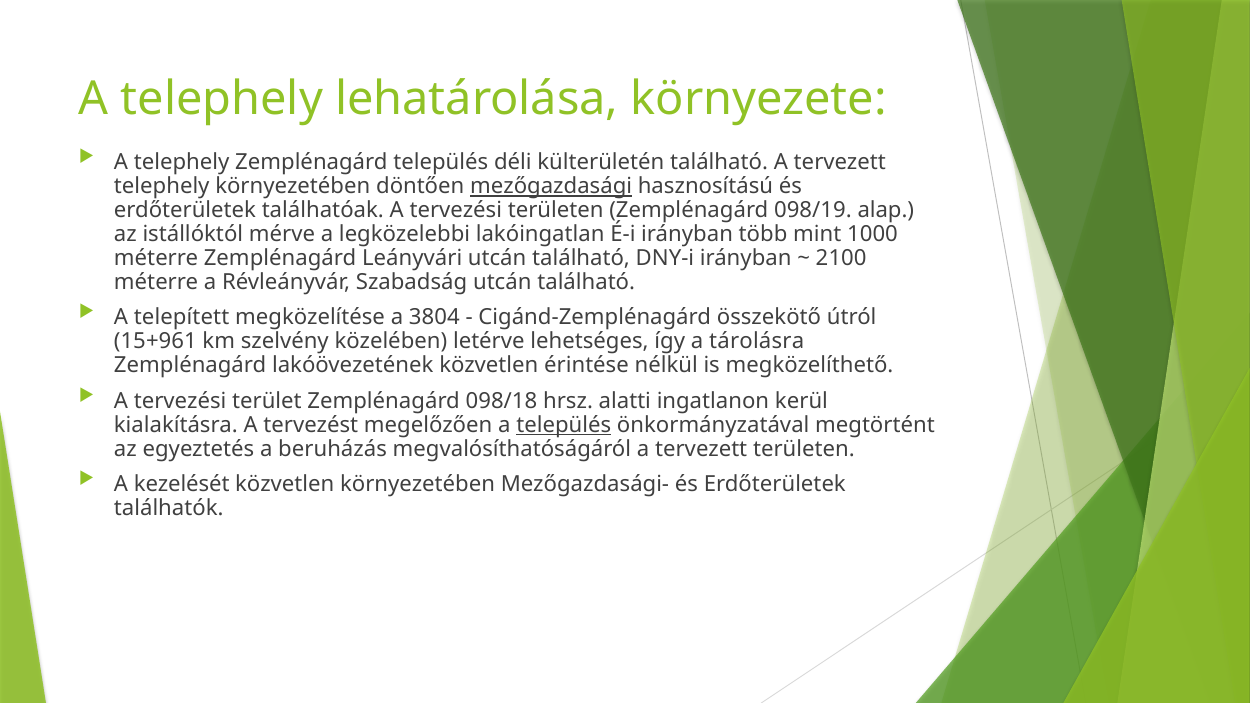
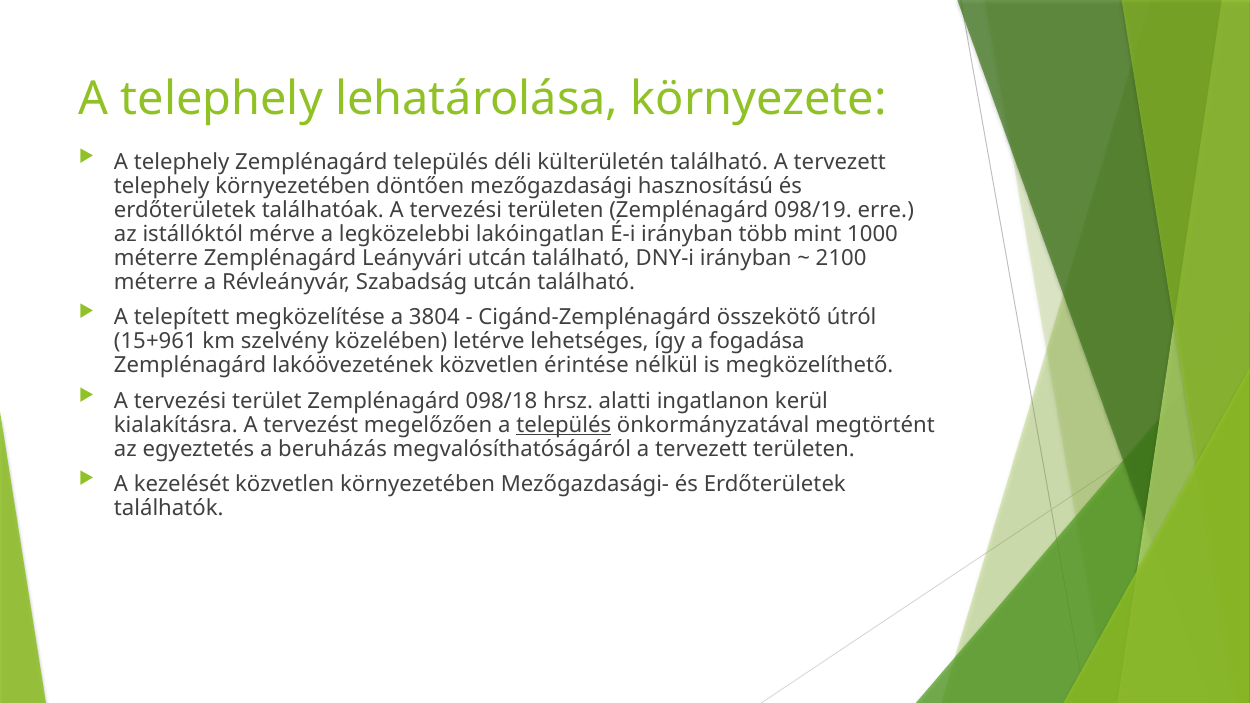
mezőgazdasági underline: present -> none (551, 186)
alap: alap -> erre (886, 210)
tárolásra: tárolásra -> fogadása (757, 342)
